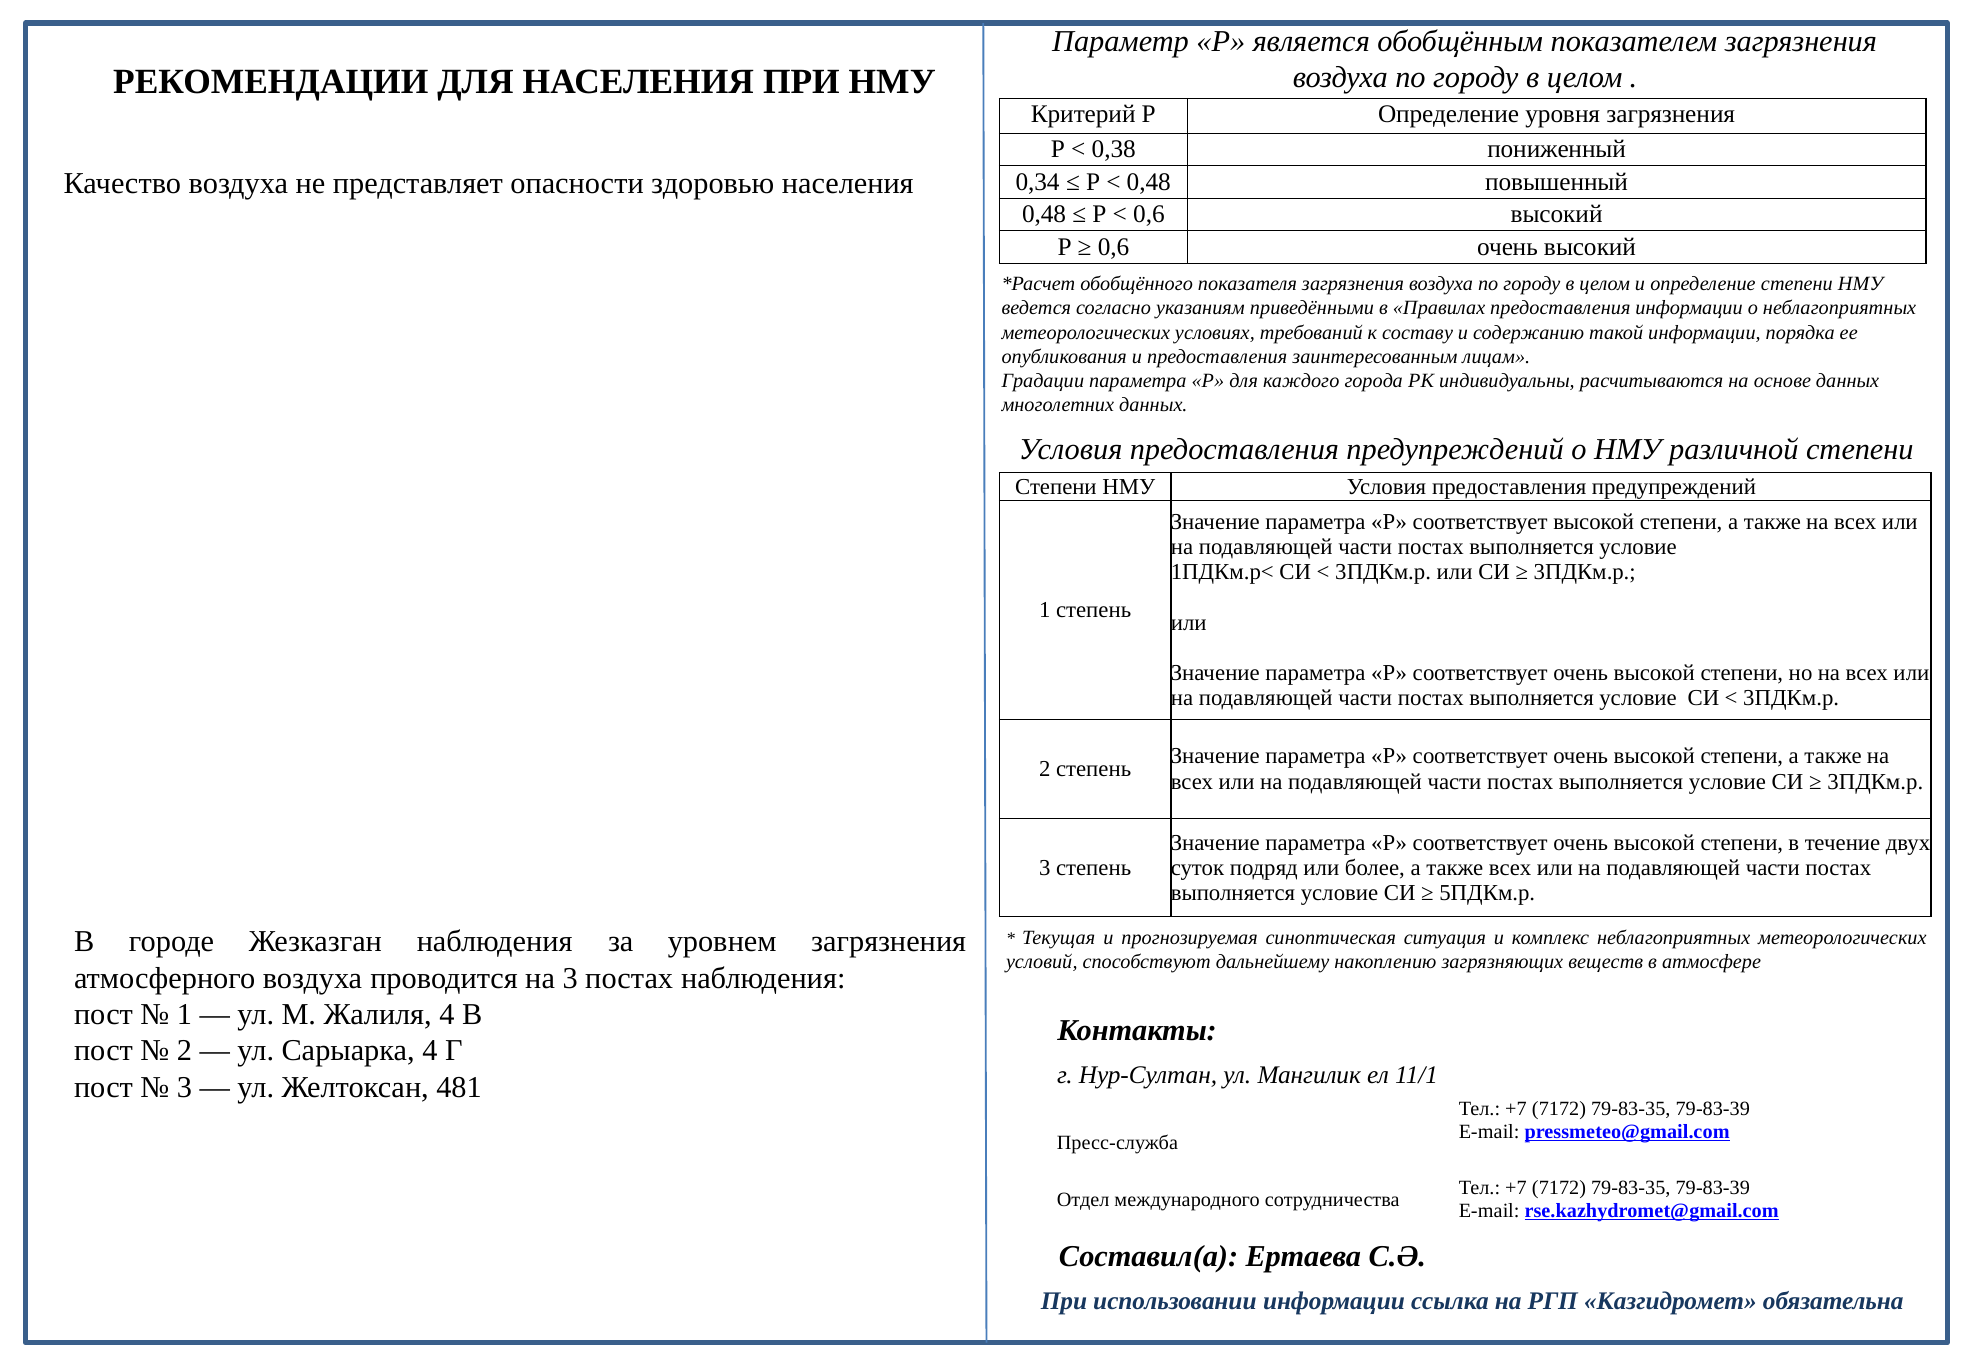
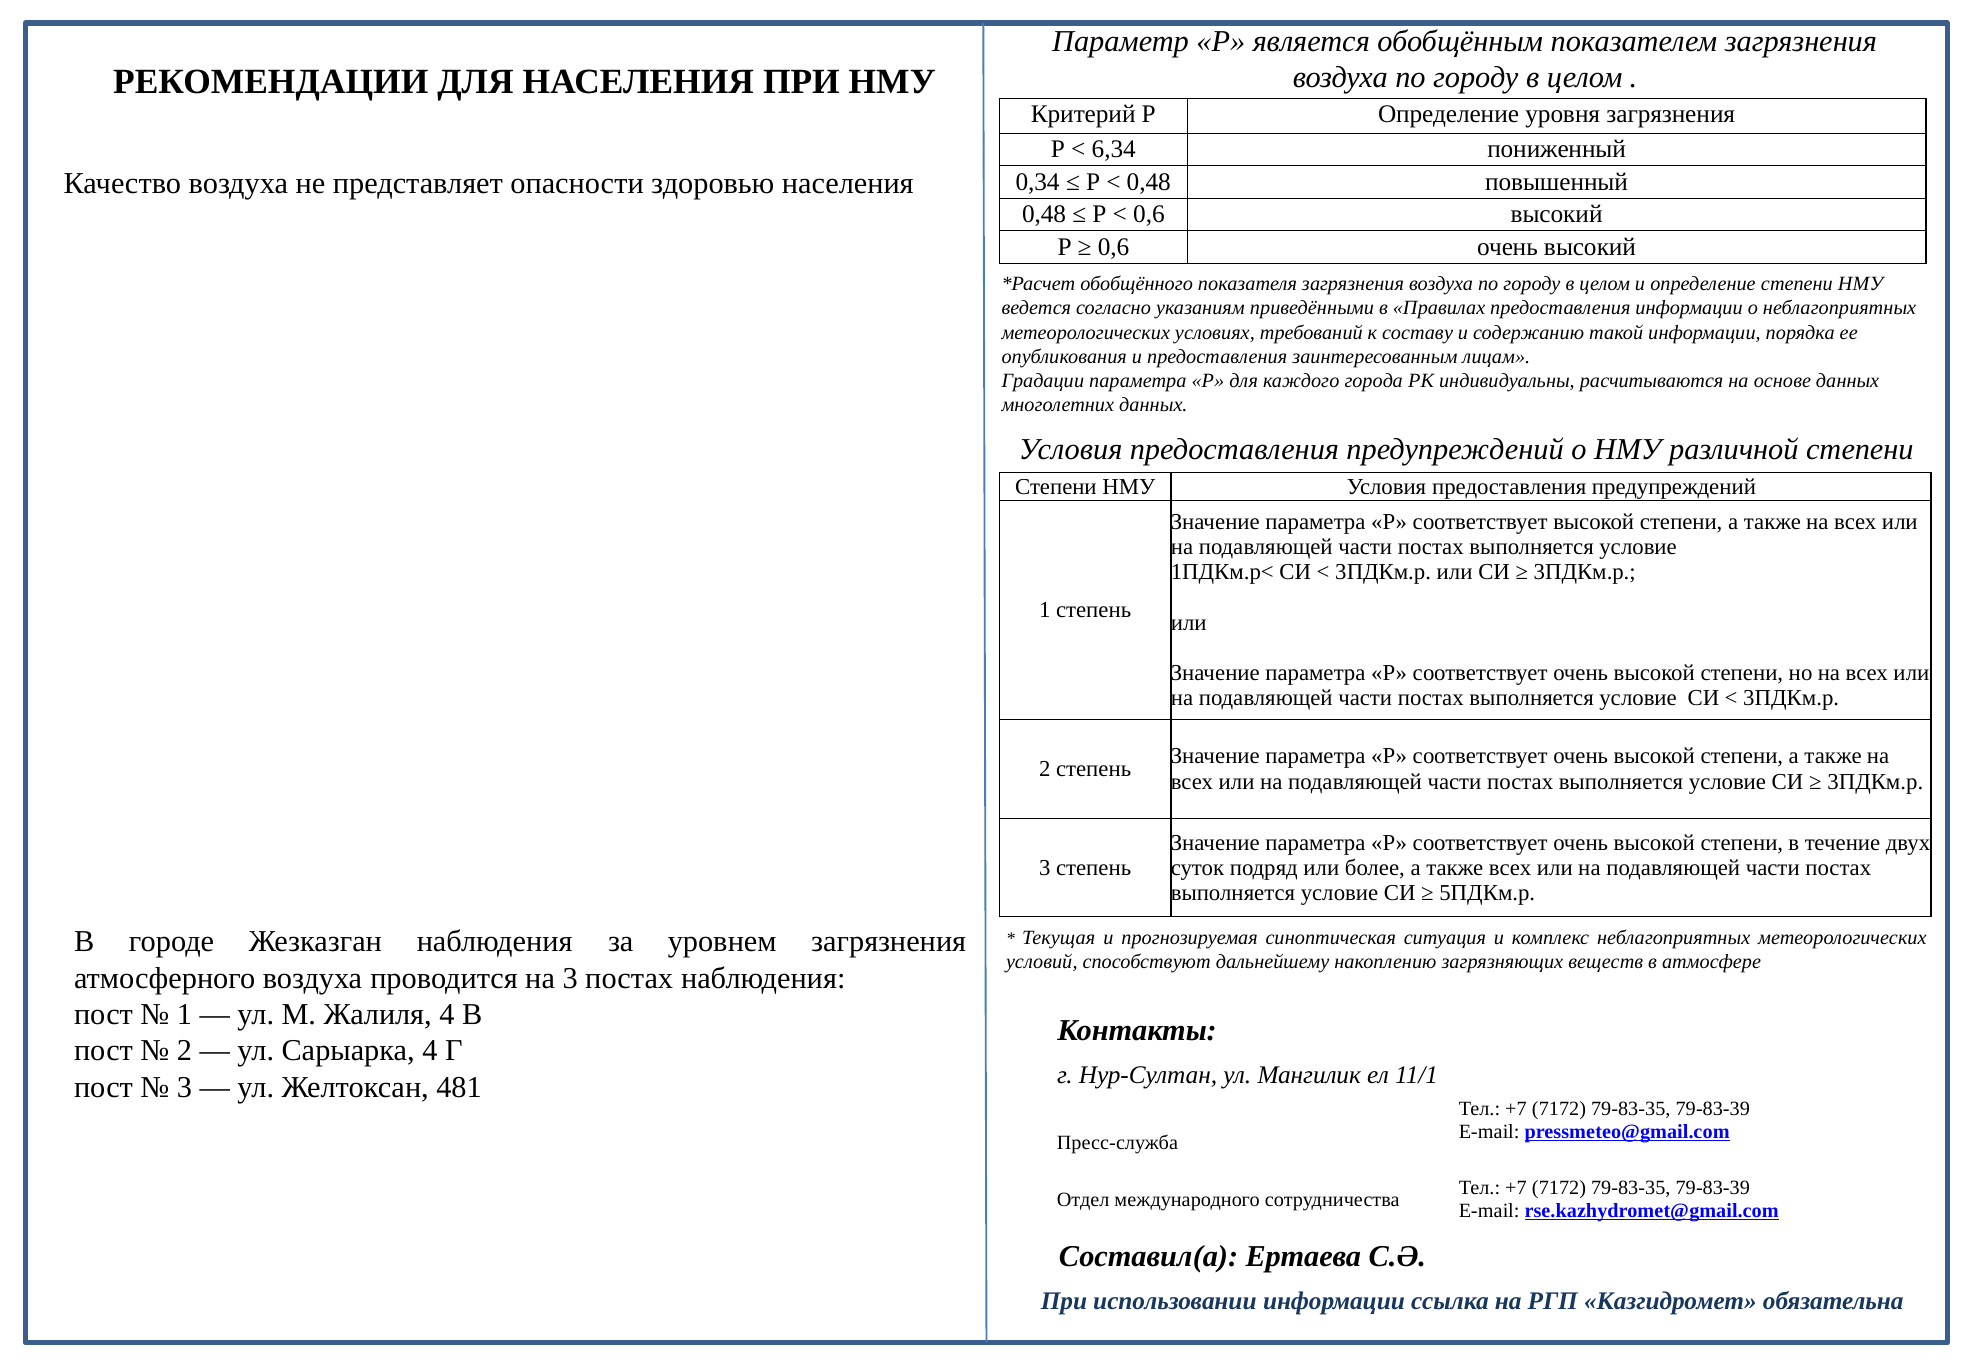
0,38: 0,38 -> 6,34 (1114, 149)
